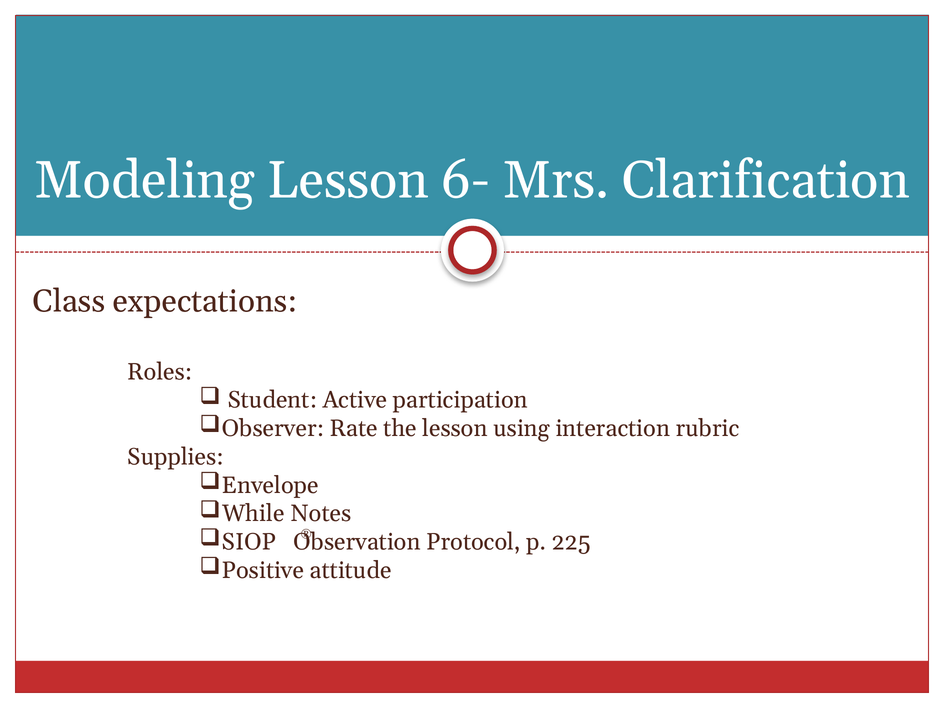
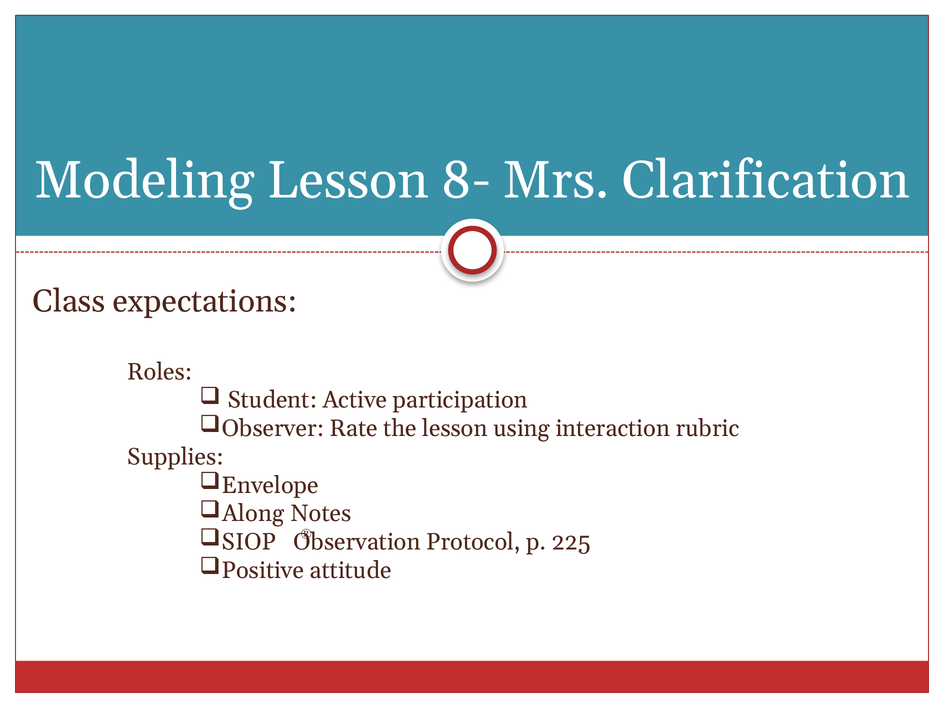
6-: 6- -> 8- (466, 180)
While: While -> Along (253, 513)
